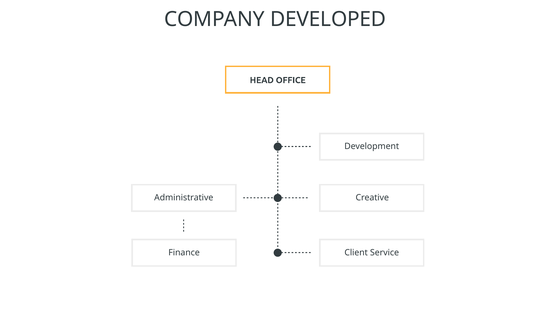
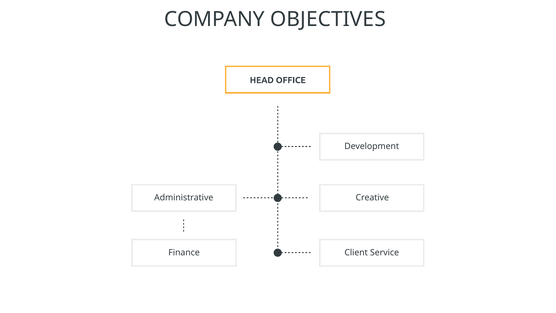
DEVELOPED: DEVELOPED -> OBJECTIVES (328, 19)
